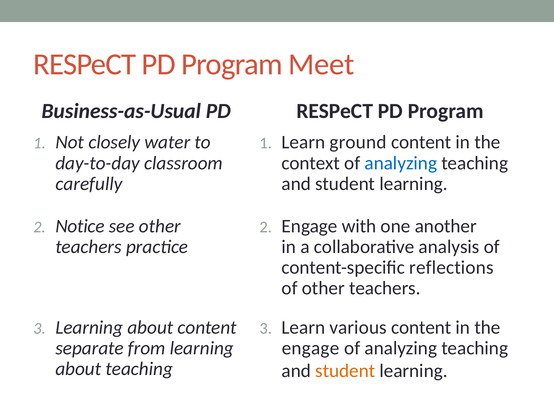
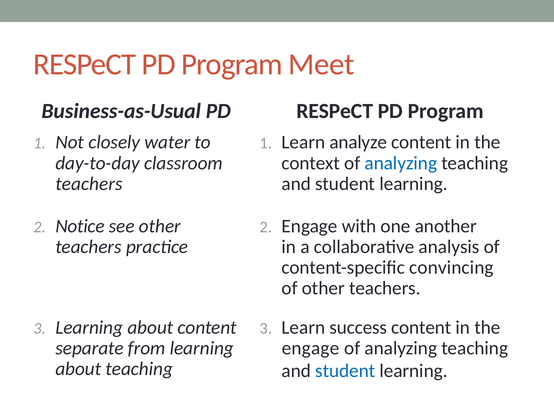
ground: ground -> analyze (358, 142)
carefully: carefully -> teachers (89, 184)
reflections: reflections -> convincing (451, 268)
various: various -> success (358, 328)
student colour: orange -> blue (345, 371)
